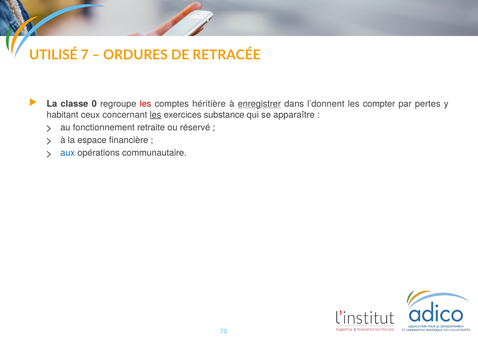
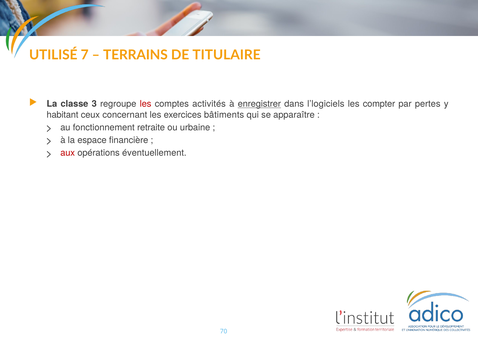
ORDURES: ORDURES -> TERRAINS (135, 55)
RETRACÉE: RETRACÉE -> TITULAIRE (227, 55)
0: 0 -> 3 (94, 104)
héritière: héritière -> activités (209, 104)
l’donnent: l’donnent -> l’logiciels (326, 104)
les underline: present -> none (156, 115)
substance: substance -> bâtiments (224, 115)
réservé: réservé -> urbaine (195, 128)
aux colour: blue -> red (68, 153)
communautaire: communautaire -> éventuellement (154, 153)
